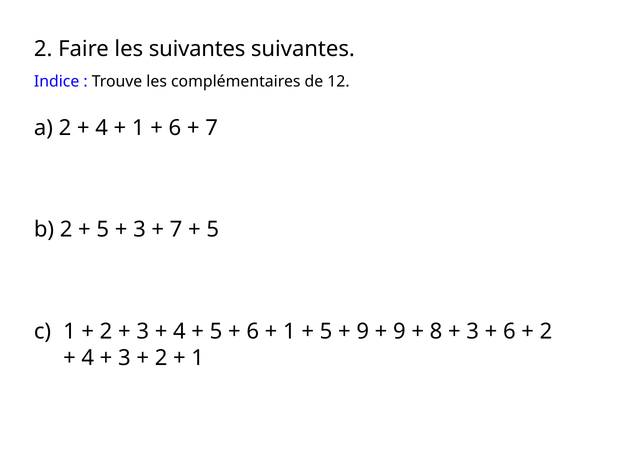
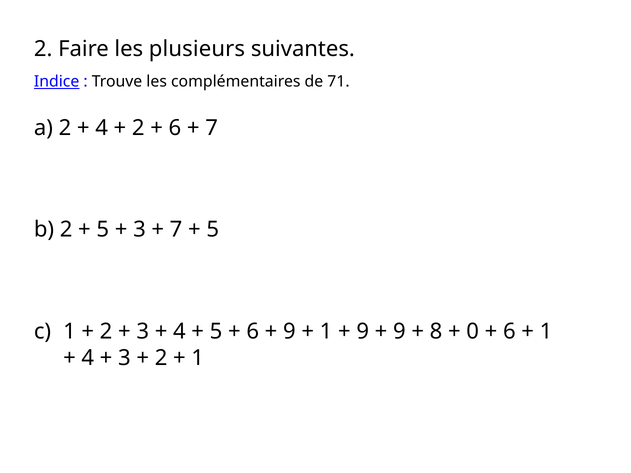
les suivantes: suivantes -> plusieurs (197, 49)
Indice underline: none -> present (57, 82)
12: 12 -> 71 (338, 82)
1: 1 -> 2 (138, 128)
1: 1 -> 9 (289, 332)
5: 5 -> 1 (326, 332)
3: 3 -> 0 (473, 332)
2: 2 -> 1 (546, 332)
